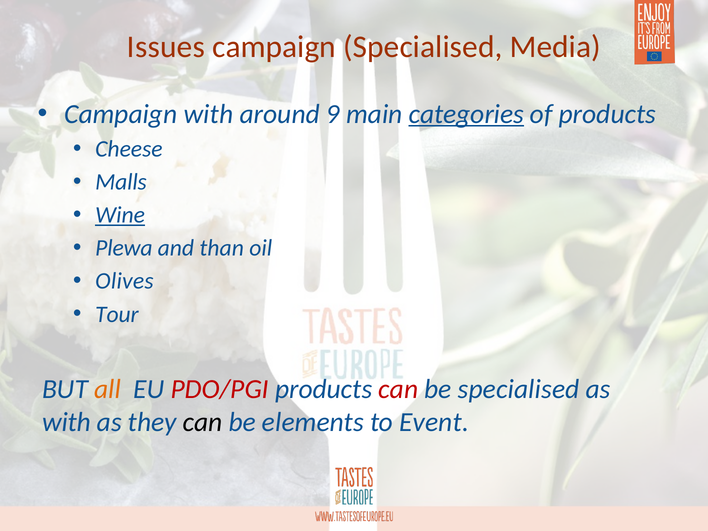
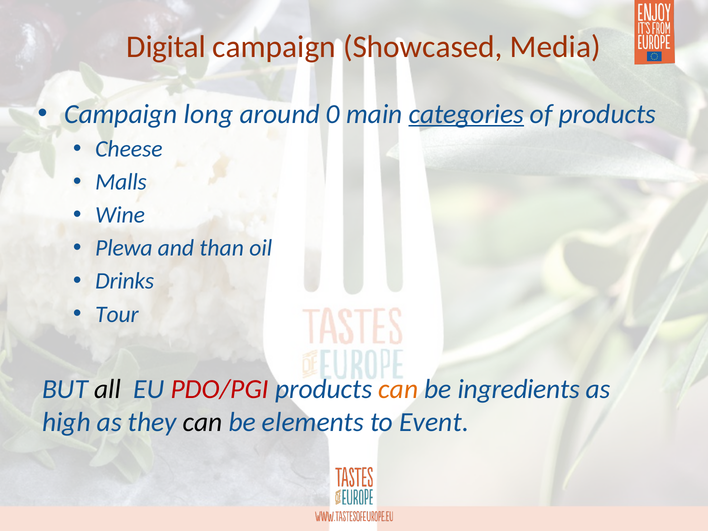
Issues: Issues -> Digital (166, 47)
campaign Specialised: Specialised -> Showcased (423, 47)
Campaign with: with -> long (208, 114)
9: 9 -> 0 (333, 114)
Wine underline: present -> none (120, 215)
Olives: Olives -> Drinks (125, 281)
all colour: orange -> black (108, 389)
can colour: red -> orange (398, 389)
be specialised: specialised -> ingredients (519, 389)
with: with -> high (66, 422)
